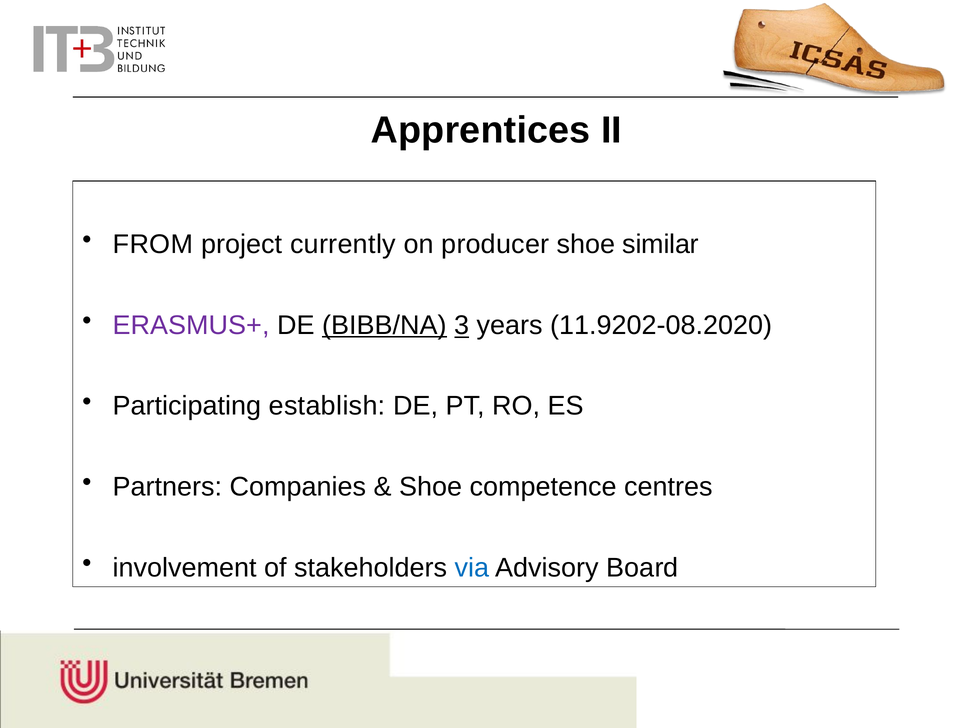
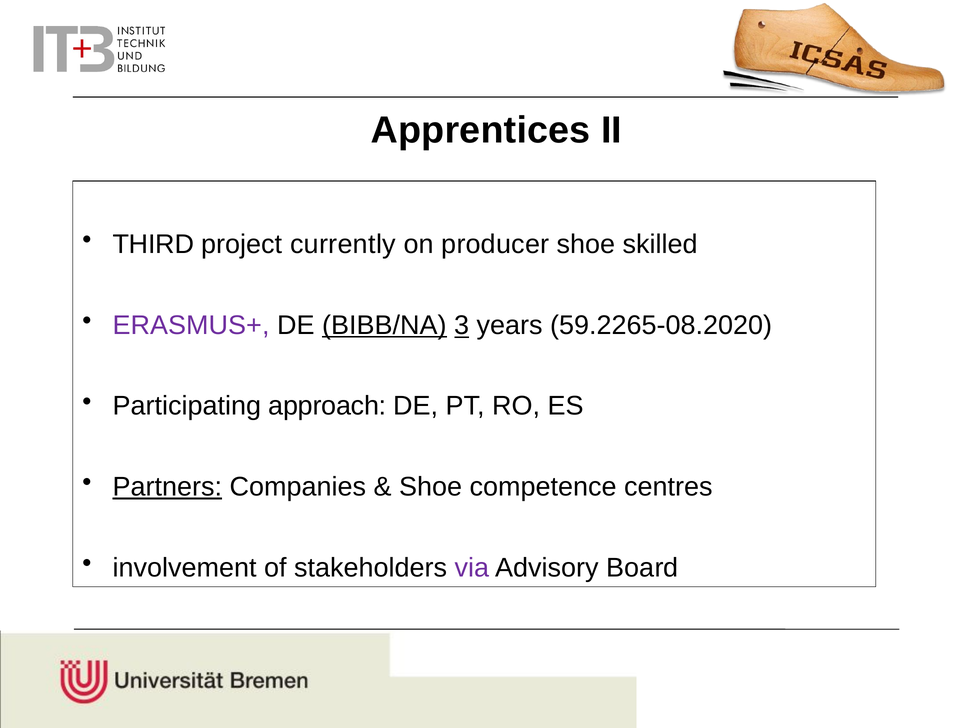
FROM: FROM -> THIRD (153, 244)
similar: similar -> skilled (660, 244)
11.9202-08.2020: 11.9202-08.2020 -> 59.2265-08.2020 (661, 325)
establish: establish -> approach (327, 406)
Partners underline: none -> present (167, 487)
via colour: blue -> purple (472, 568)
